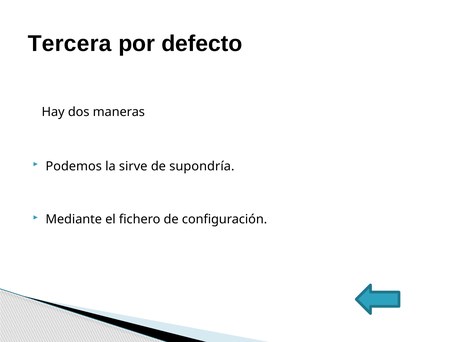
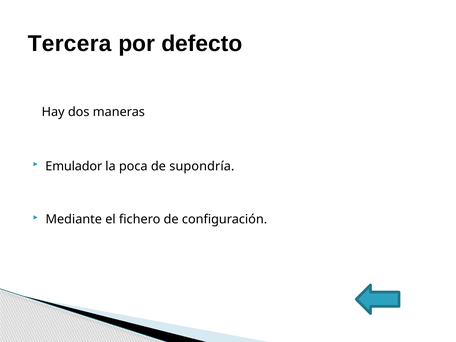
Podemos: Podemos -> Emulador (74, 166)
sirve: sirve -> poca (133, 166)
